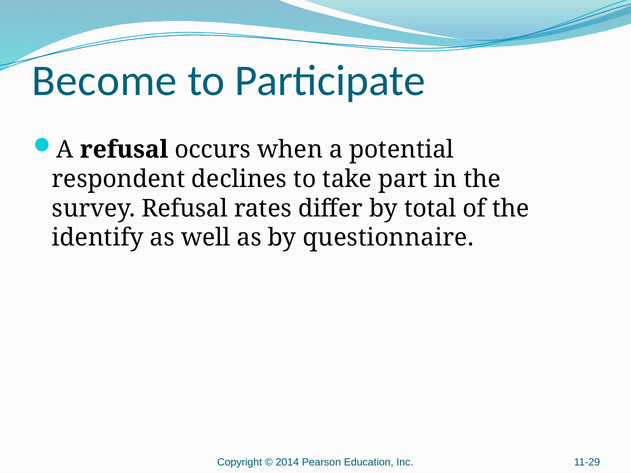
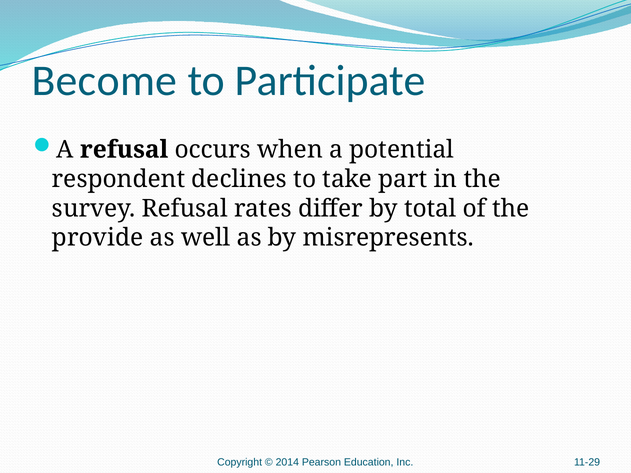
identify: identify -> provide (98, 238)
questionnaire: questionnaire -> misrepresents (388, 238)
